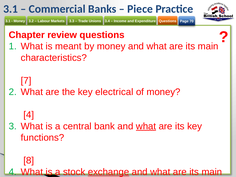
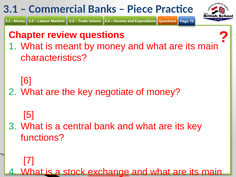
7: 7 -> 6 (26, 81)
electrical: electrical -> negotiate (114, 92)
4: 4 -> 5 (29, 115)
what underline: present -> none (146, 126)
8: 8 -> 7 (29, 160)
